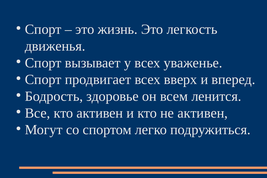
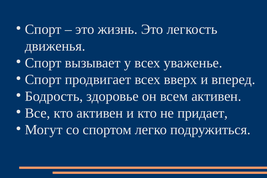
всем ленится: ленится -> активен (216, 96)
не активен: активен -> придает (203, 113)
